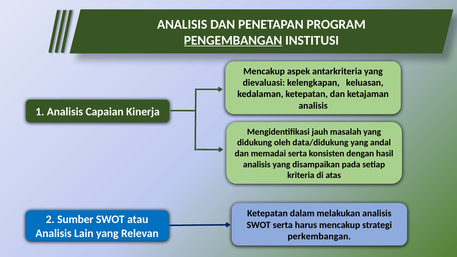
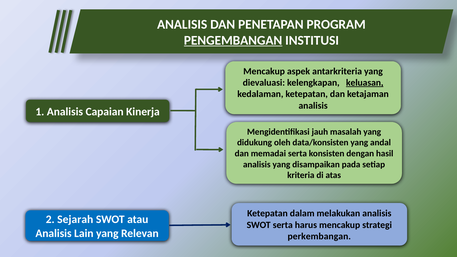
keluasan underline: none -> present (365, 83)
data/didukung: data/didukung -> data/konsisten (320, 143)
Sumber: Sumber -> Sejarah (75, 220)
